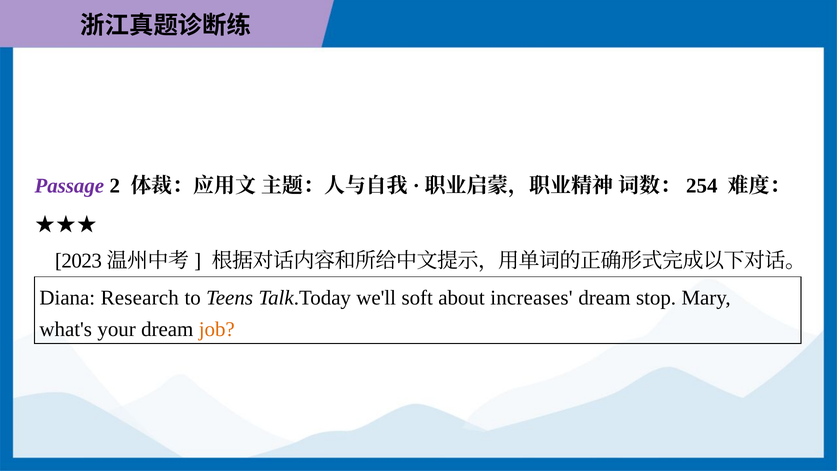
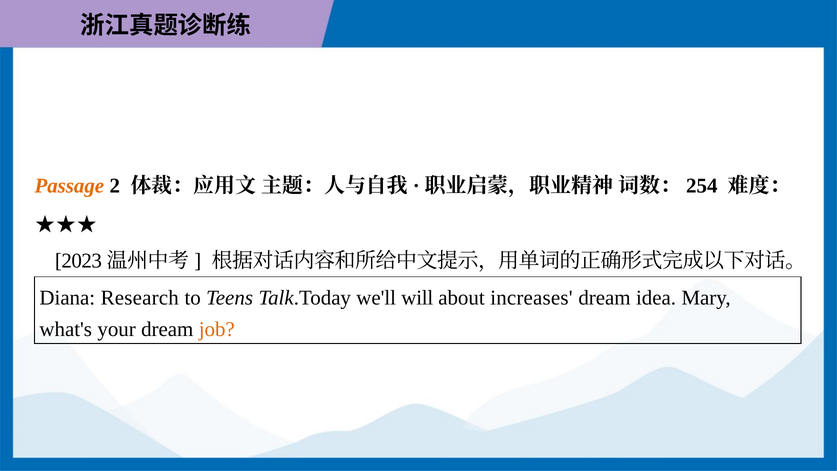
Passage colour: purple -> orange (69, 186)
soft: soft -> will (417, 298)
stop: stop -> idea (656, 298)
